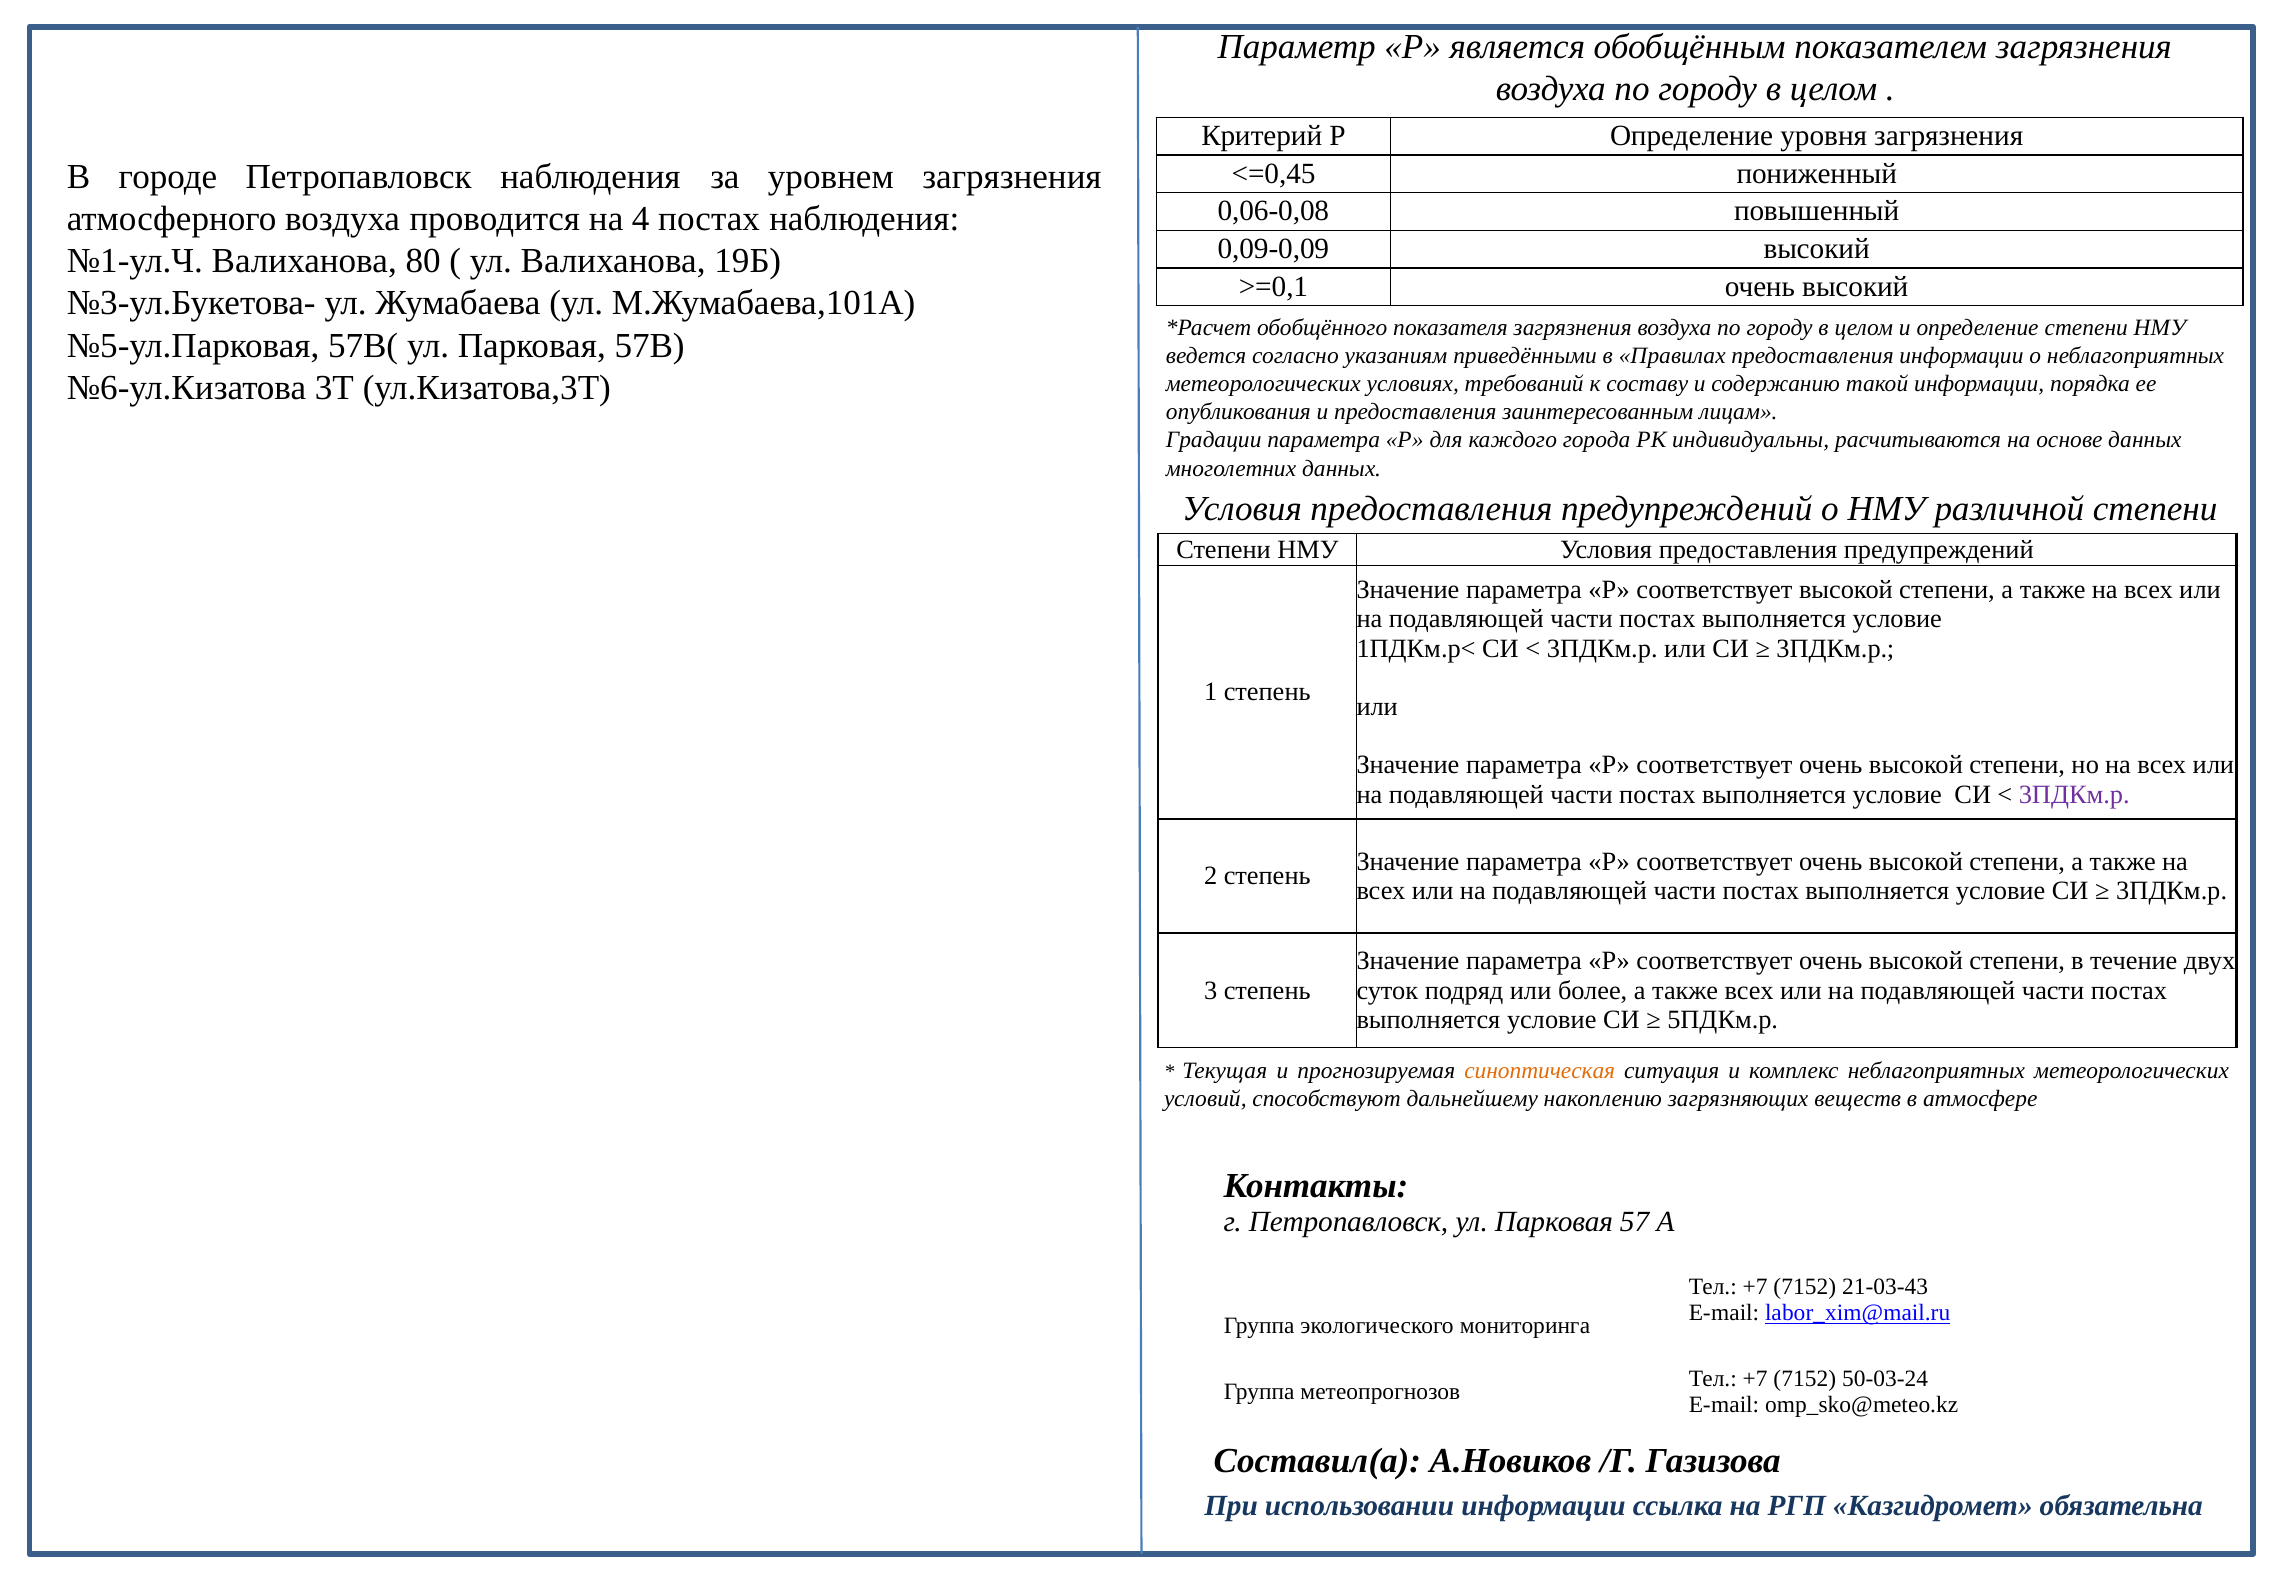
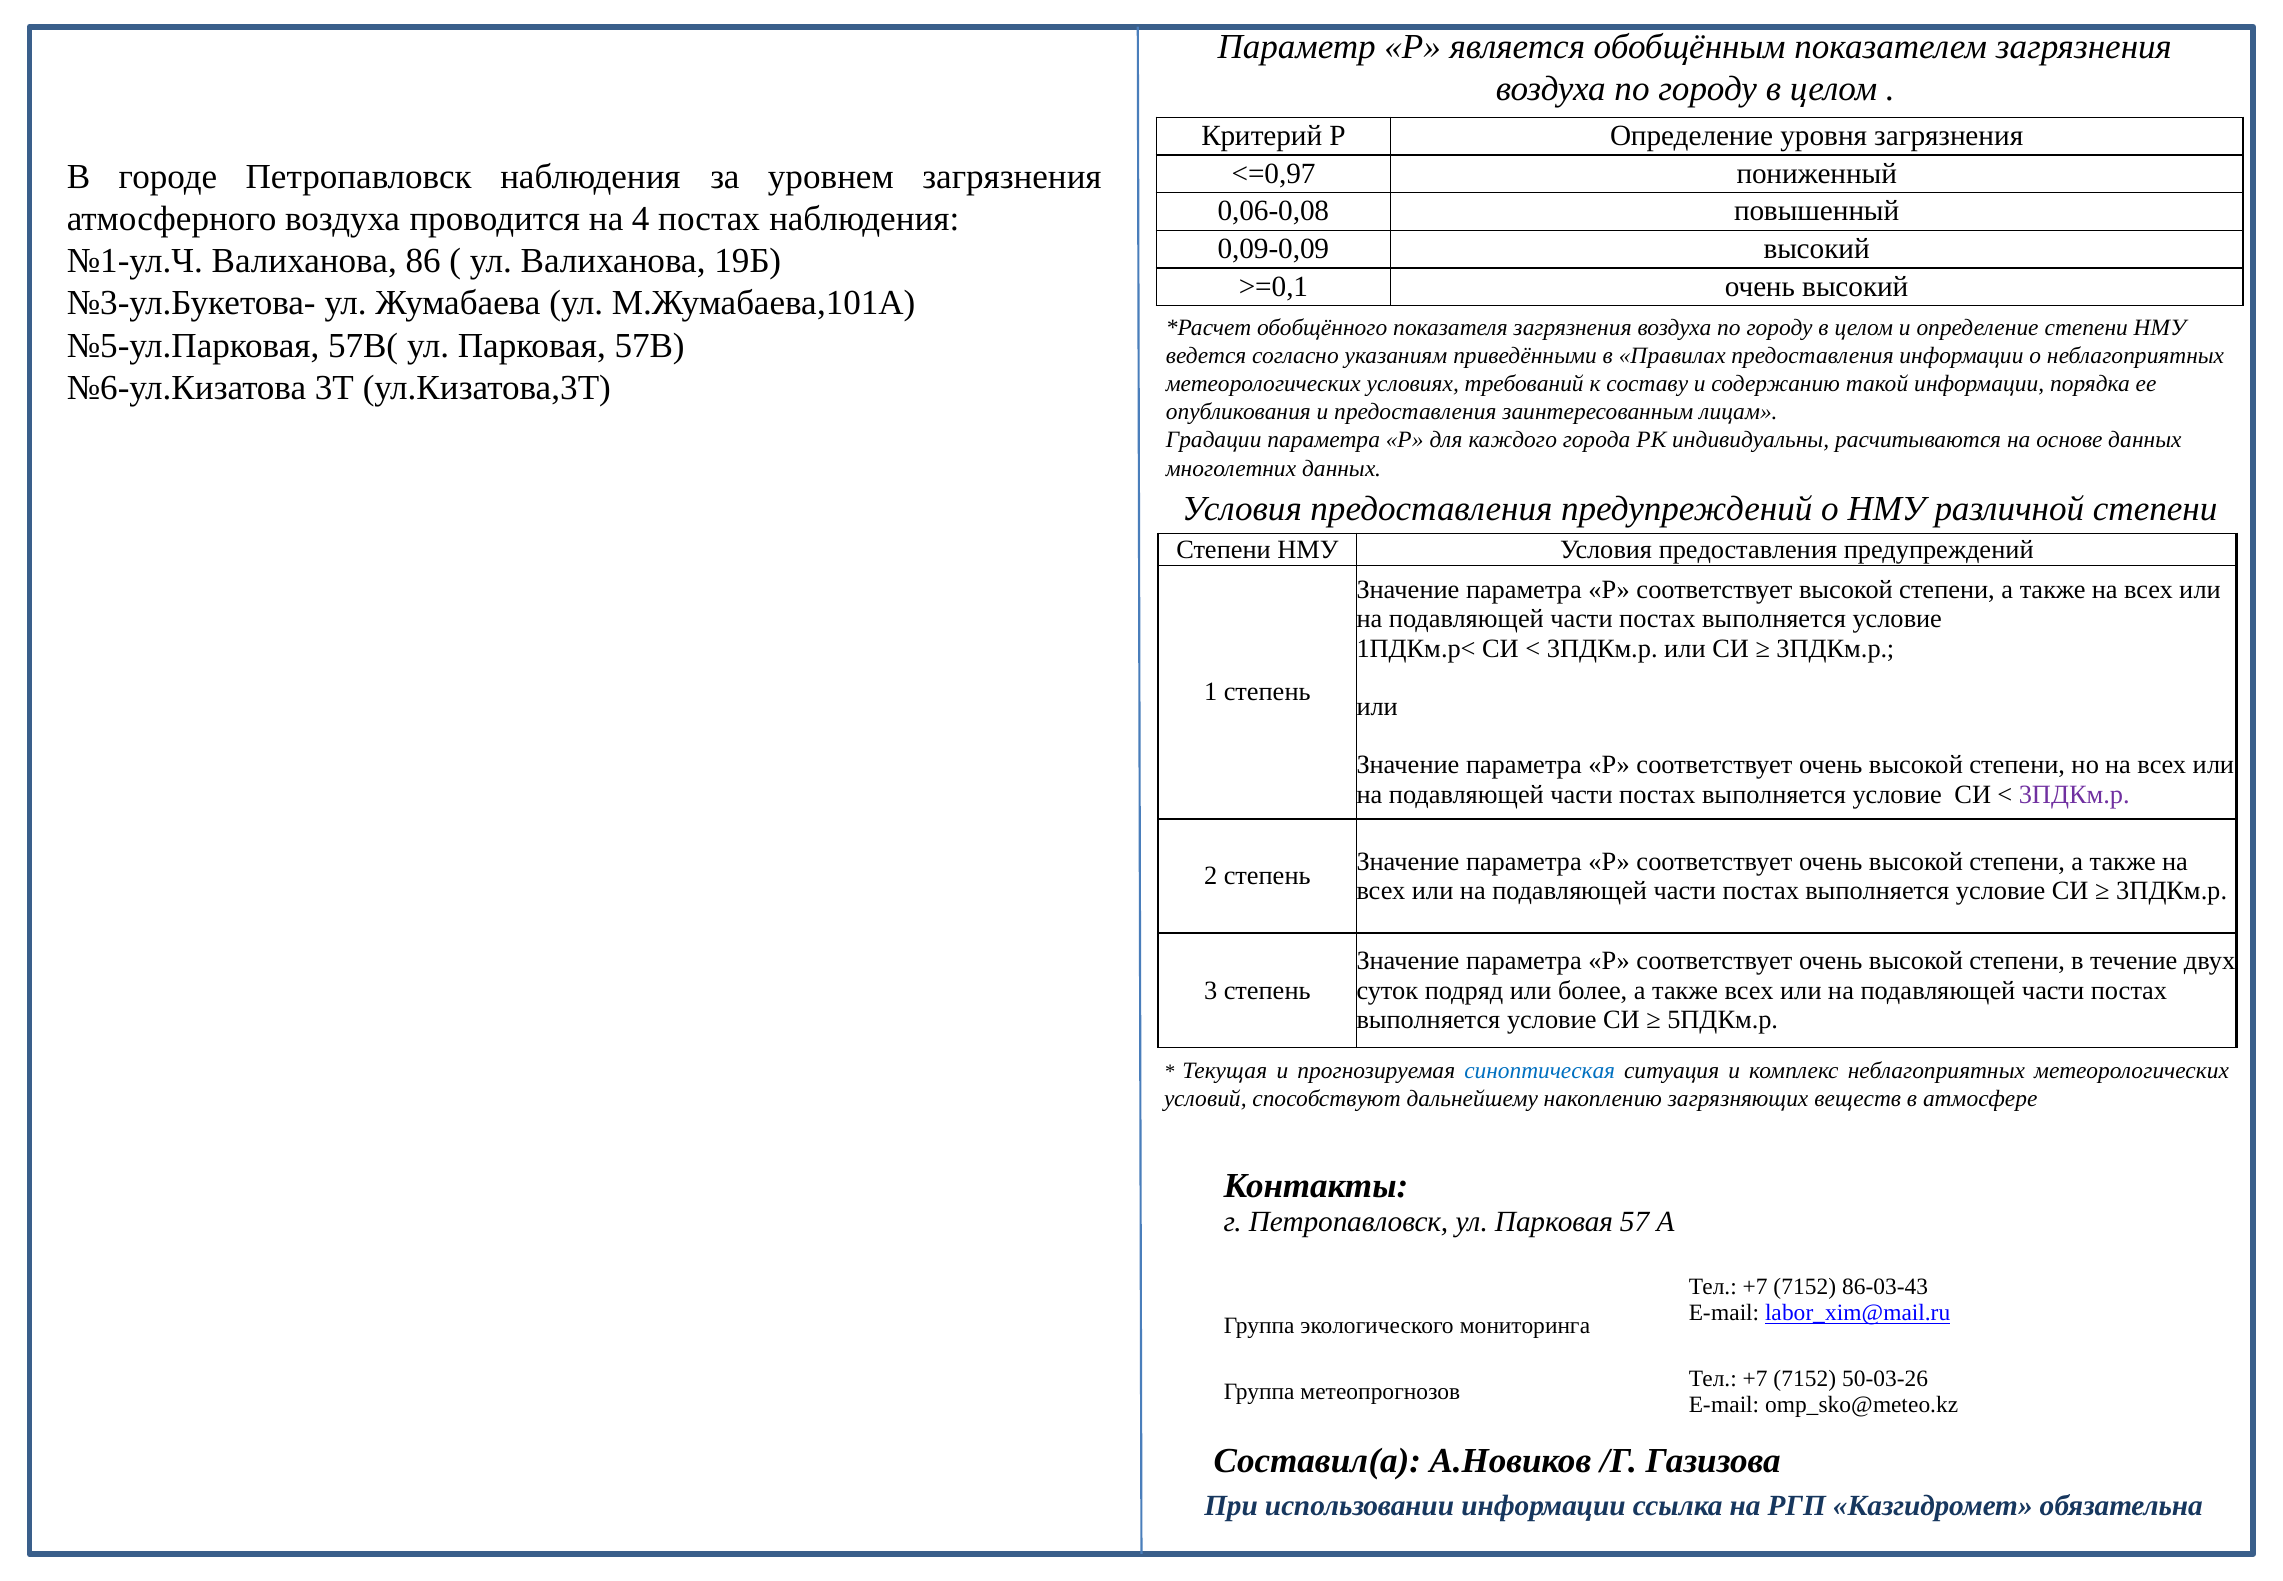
<=0,45: <=0,45 -> <=0,97 (1274, 173)
80: 80 -> 86 (423, 261)
синоптическая colour: orange -> blue (1540, 1070)
21-03-43: 21-03-43 -> 86-03-43 (1885, 1287)
50-03-24: 50-03-24 -> 50-03-26 (1885, 1378)
